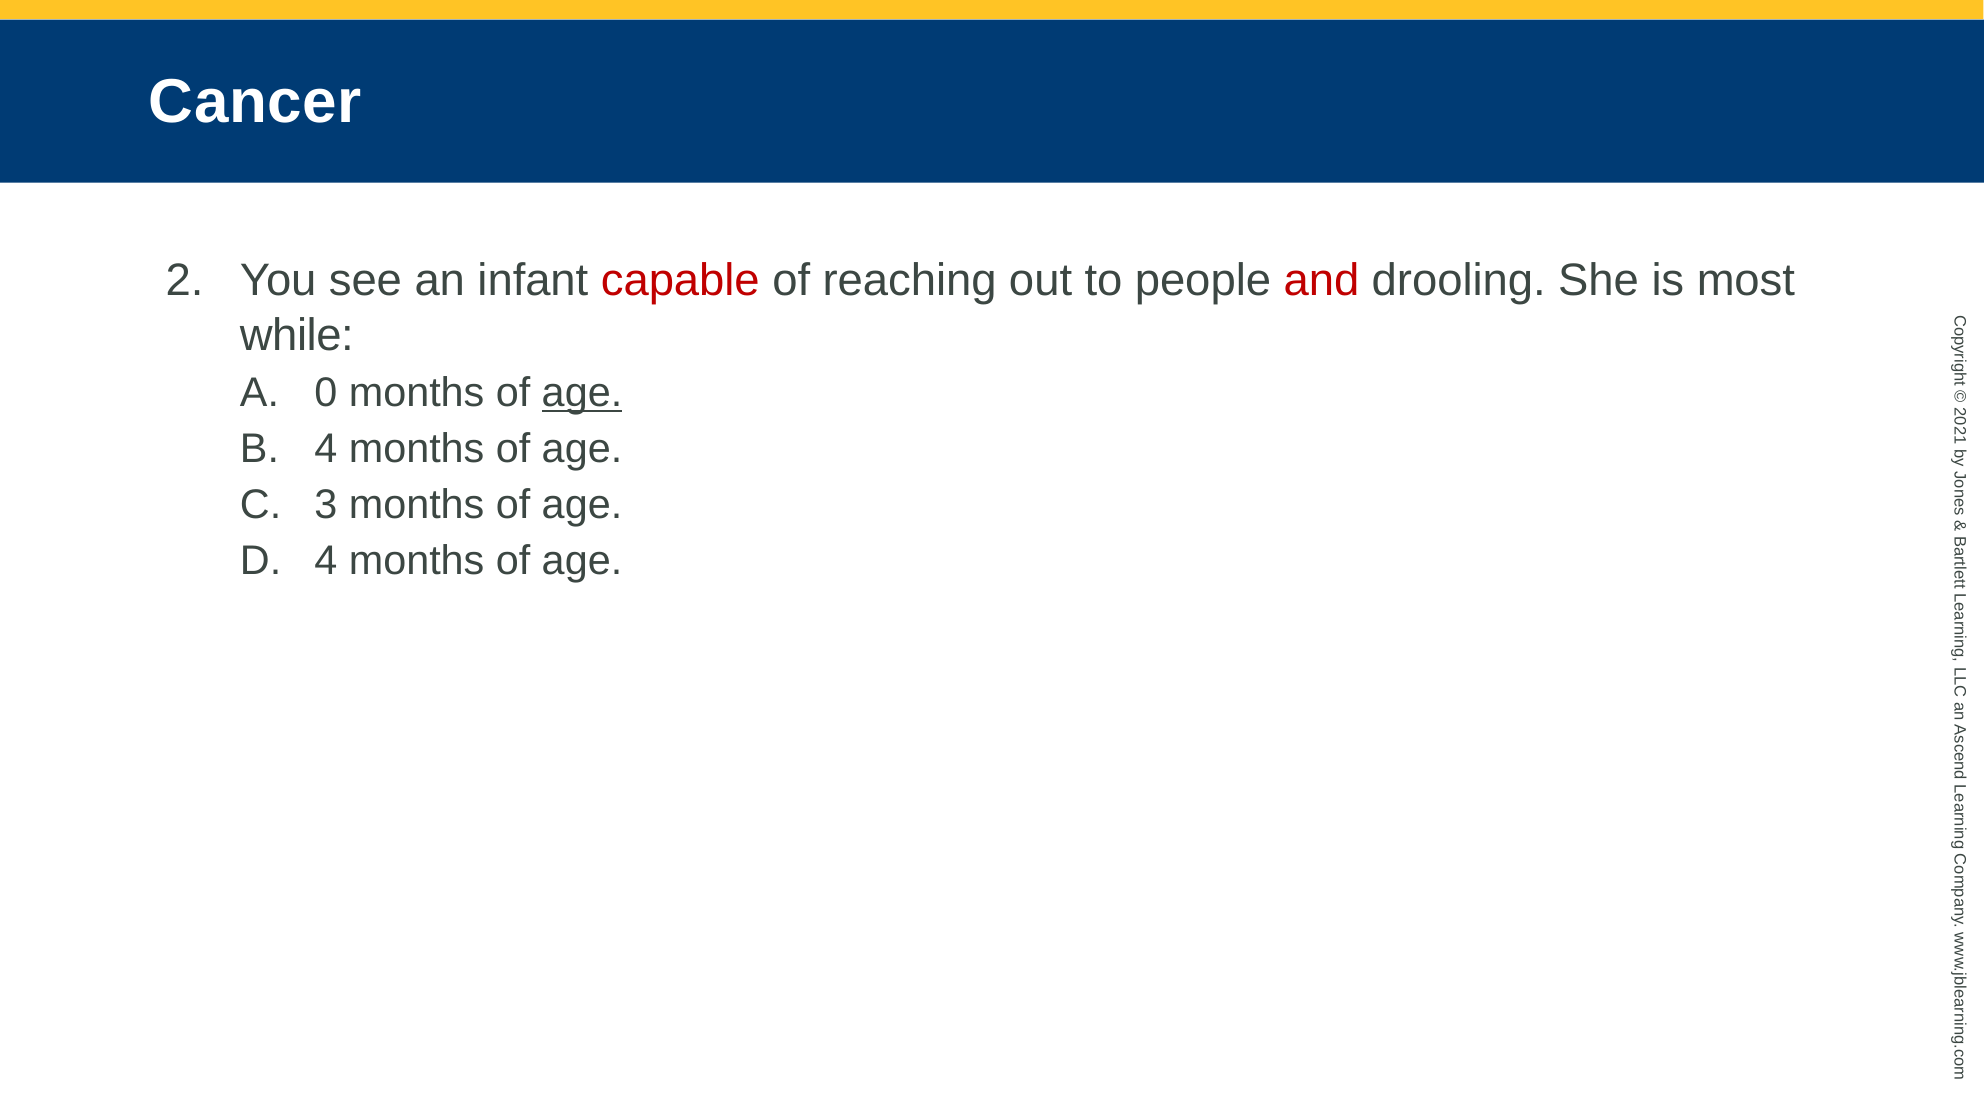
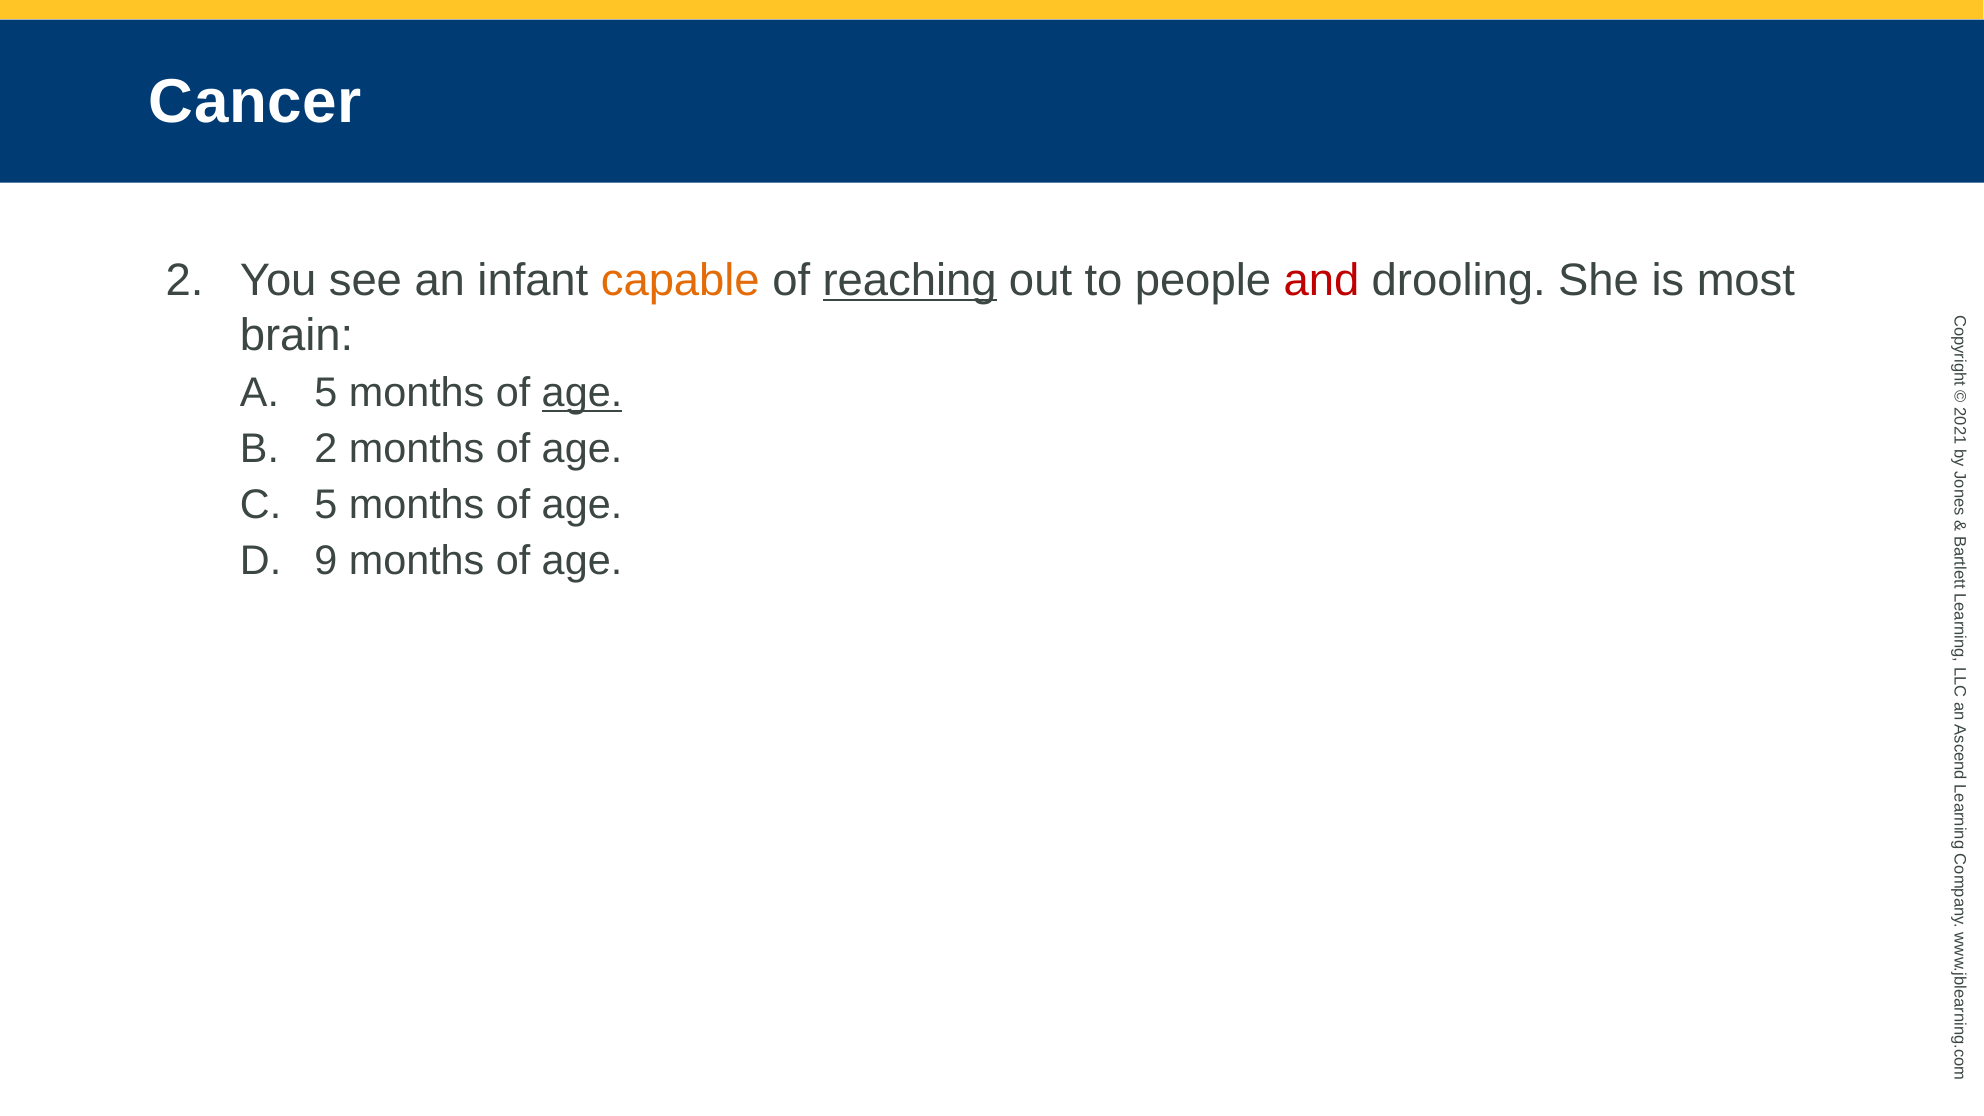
capable colour: red -> orange (680, 280)
reaching underline: none -> present (910, 280)
while: while -> brain (297, 335)
0: 0 -> 5 (326, 393)
4: 4 -> 2 (326, 449)
3: 3 -> 5 (326, 505)
4: 4 -> 9 (326, 561)
